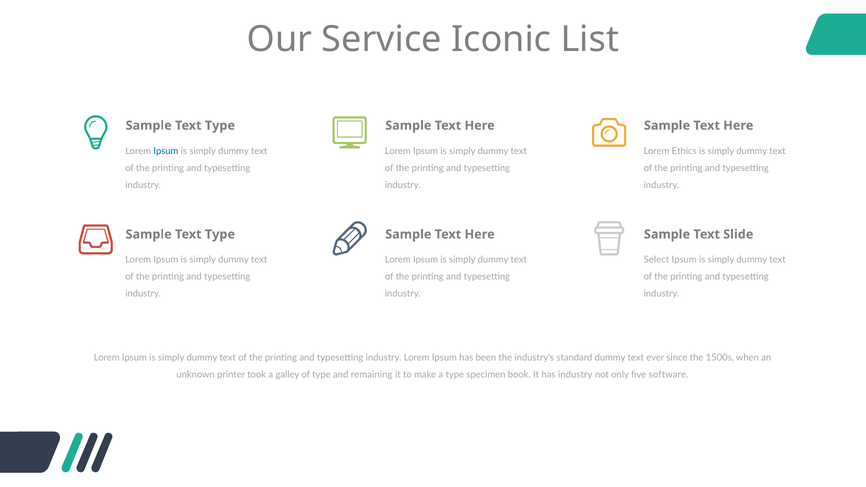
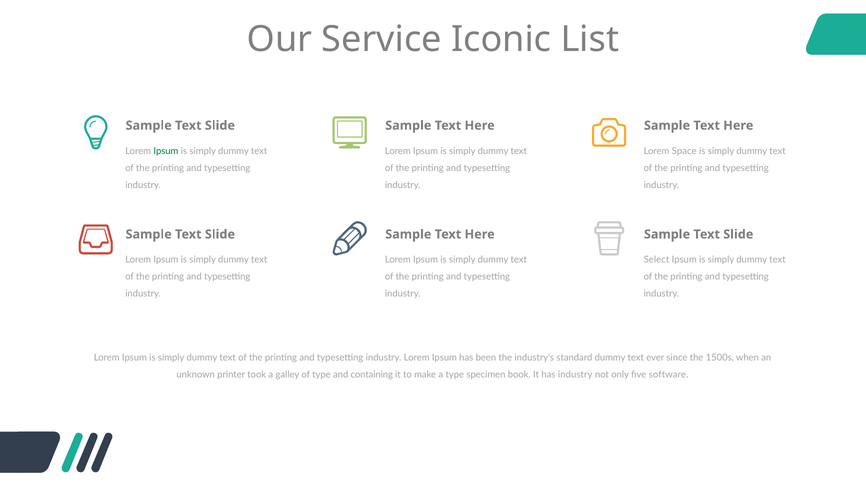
Type: Type -> Slide (220, 126)
Ipsum colour: blue -> green (166, 151)
Ethics: Ethics -> Space (684, 151)
Type: Type -> Slide (220, 234)
remaining: remaining -> containing (372, 375)
